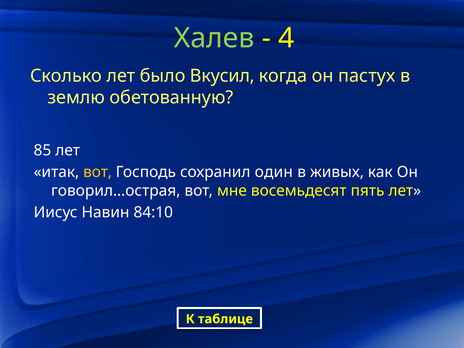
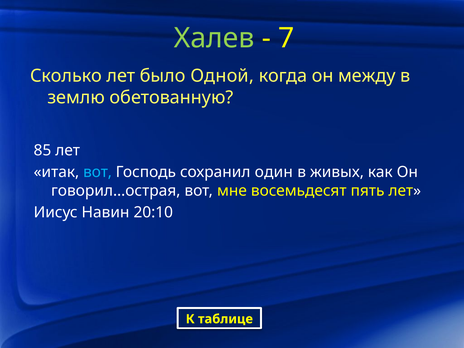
4: 4 -> 7 (286, 38)
Вкусил: Вкусил -> Одной (222, 76)
пастух: пастух -> между (367, 76)
вот colour: yellow -> light blue (98, 172)
84:10: 84:10 -> 20:10 (153, 212)
